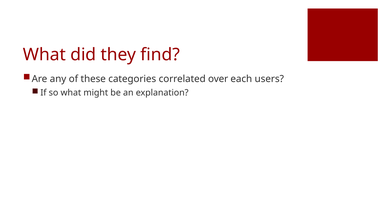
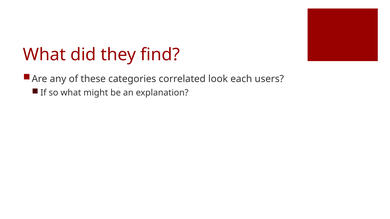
over: over -> look (218, 79)
